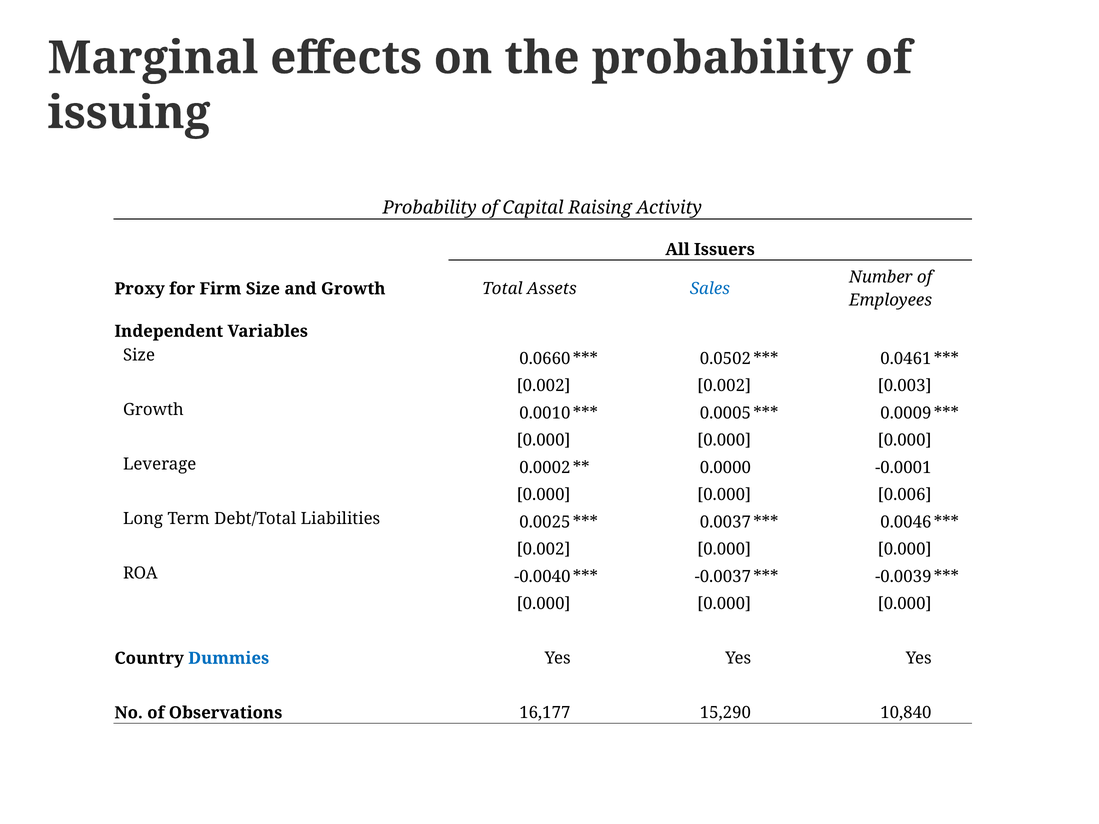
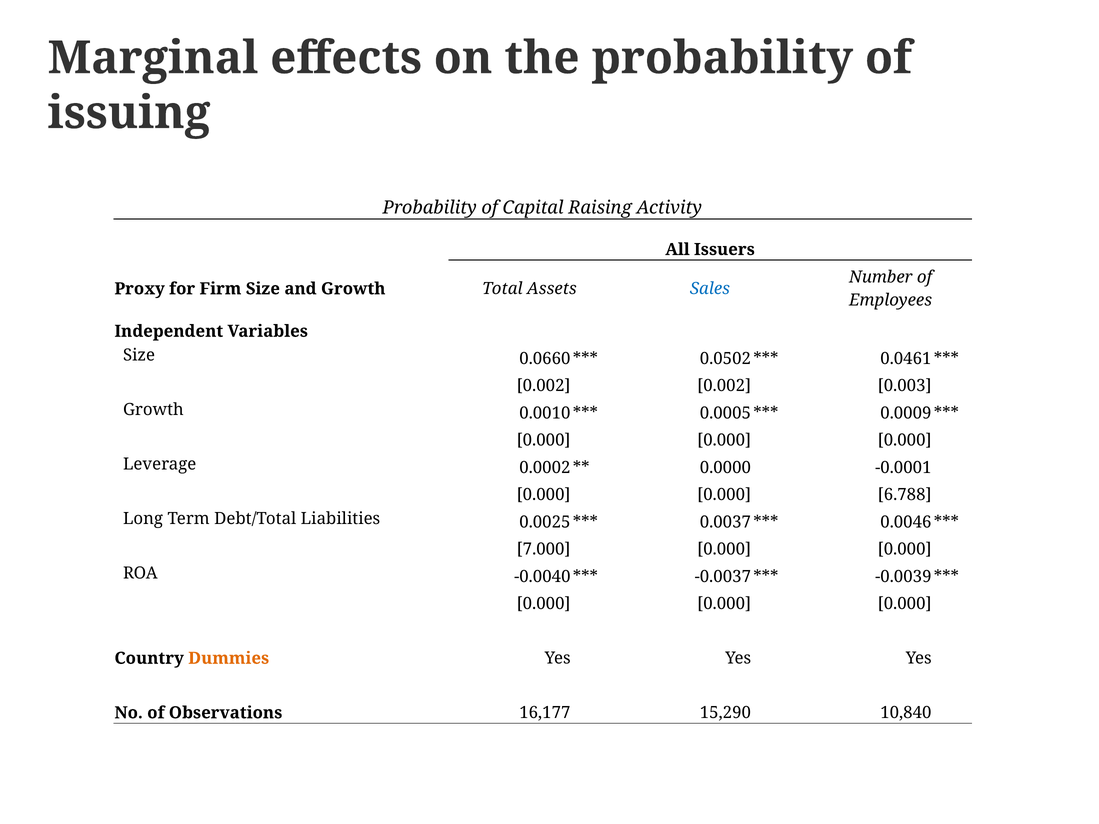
0.006: 0.006 -> 6.788 (905, 495)
0.002: 0.002 -> 7.000 (544, 549)
Dummies colour: blue -> orange (229, 658)
